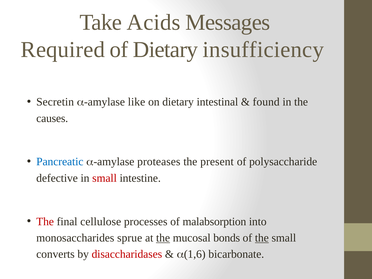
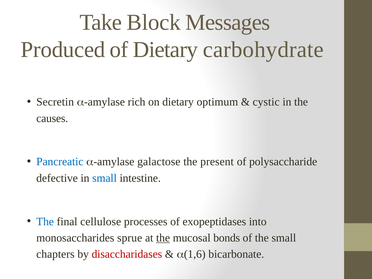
Acids: Acids -> Block (154, 22)
Required: Required -> Produced (63, 50)
insufficiency: insufficiency -> carbohydrate (263, 50)
like: like -> rich (137, 102)
intestinal: intestinal -> optimum (217, 102)
found: found -> cystic (266, 102)
proteases: proteases -> galactose (159, 162)
small colour: red -> blue (105, 178)
The colour: red -> blue (45, 222)
malabsorption: malabsorption -> exopeptidases (214, 222)
the underline: present -> none (262, 238)
converts: converts -> chapters (55, 254)
